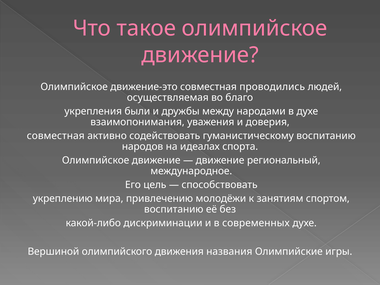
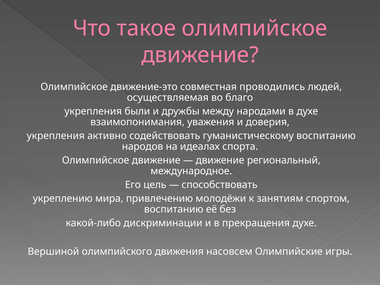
совместная: совместная -> укрепления (56, 136)
современных: современных -> прекращения (256, 223)
названия: названия -> насовсем (229, 252)
